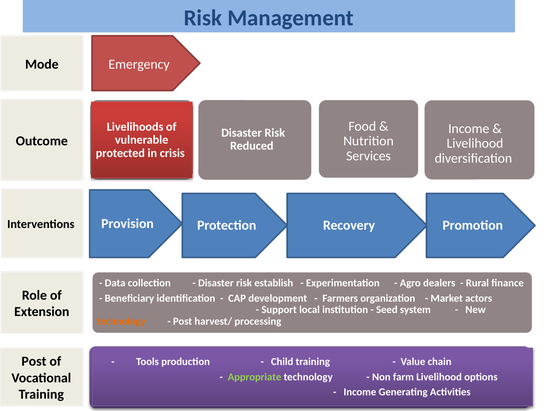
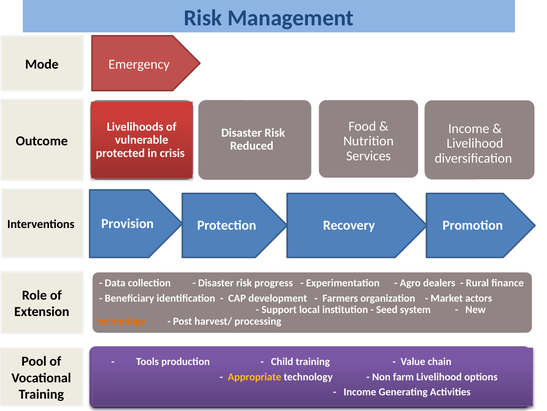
establish: establish -> progress (274, 282)
Post: Post -> Pool (34, 361)
Appropriate colour: light green -> yellow (255, 376)
